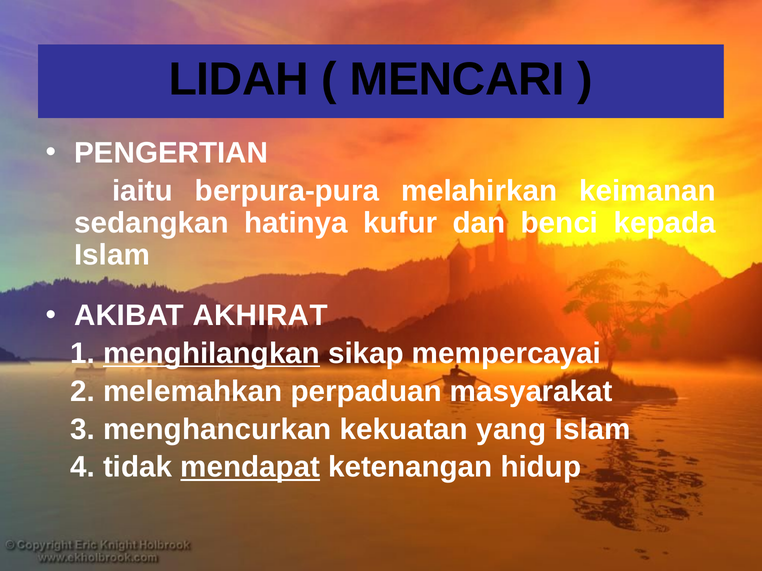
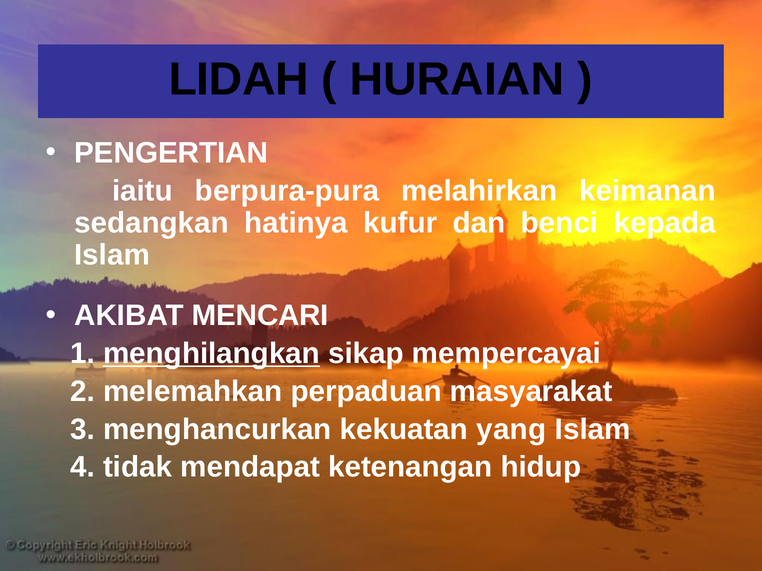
MENCARI: MENCARI -> HURAIAN (457, 79)
AKHIRAT: AKHIRAT -> MENCARI (260, 316)
mendapat underline: present -> none (250, 468)
